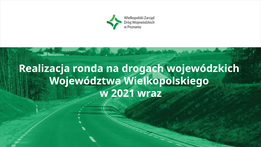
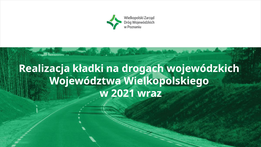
ronda: ronda -> kładki (88, 68)
